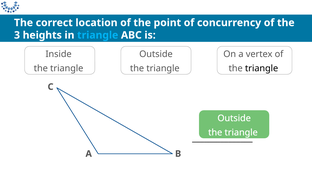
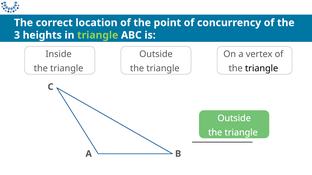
triangle colour: light blue -> light green (98, 35)
